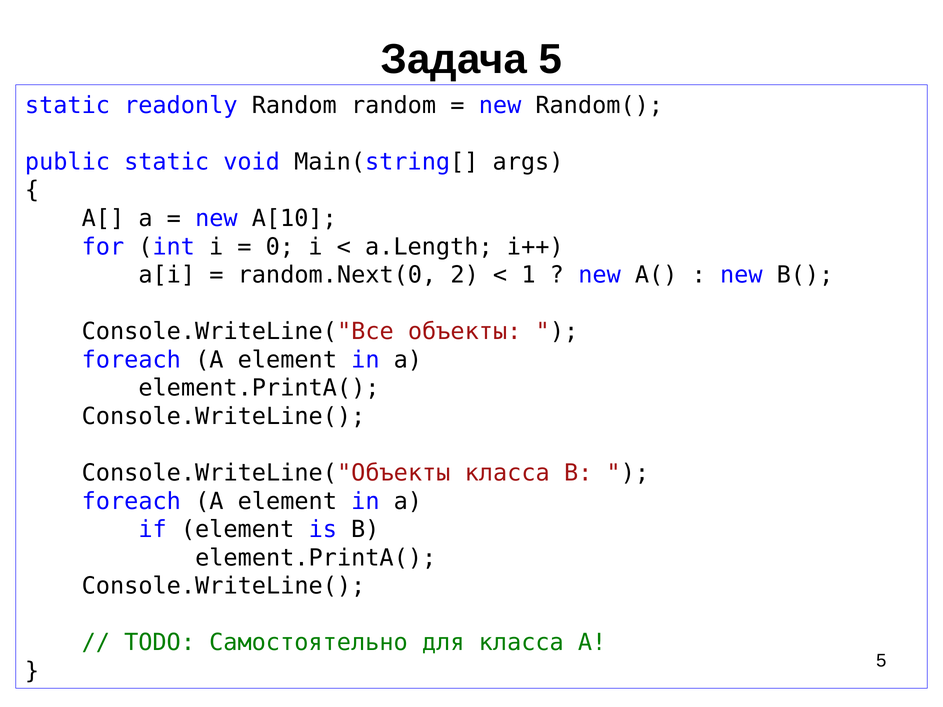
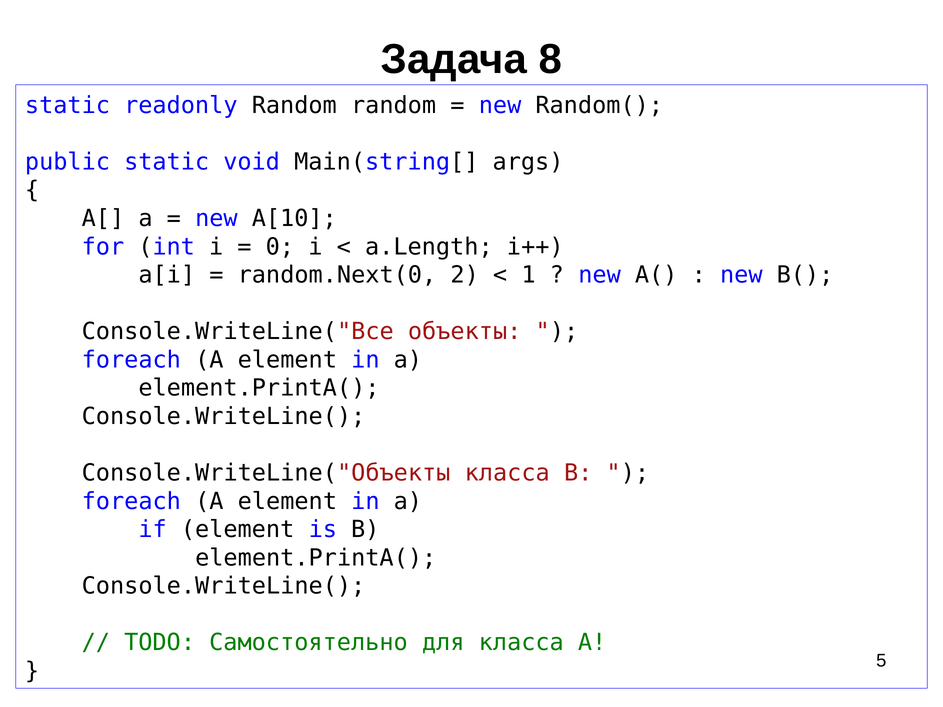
Задача 5: 5 -> 8 (550, 59)
